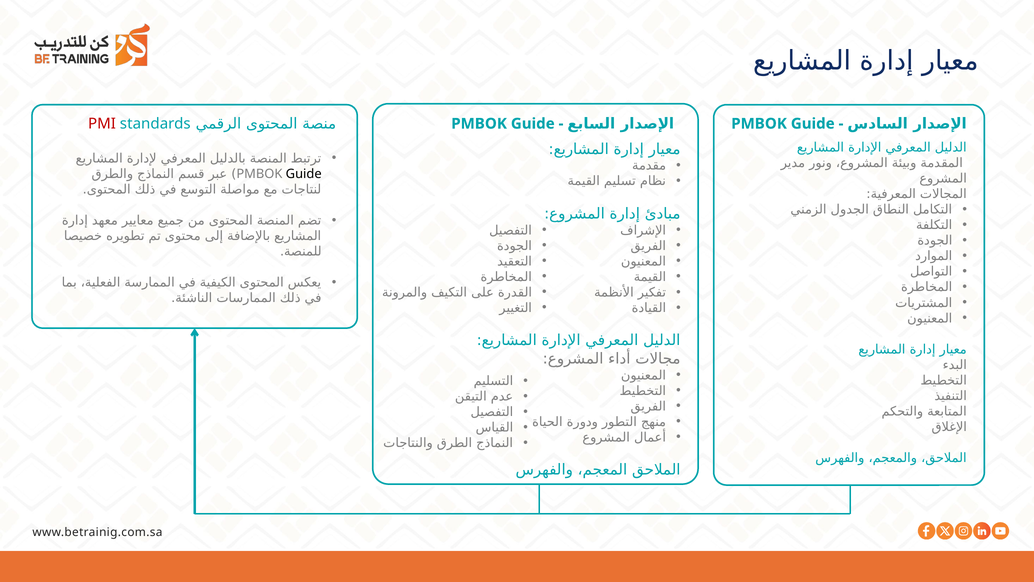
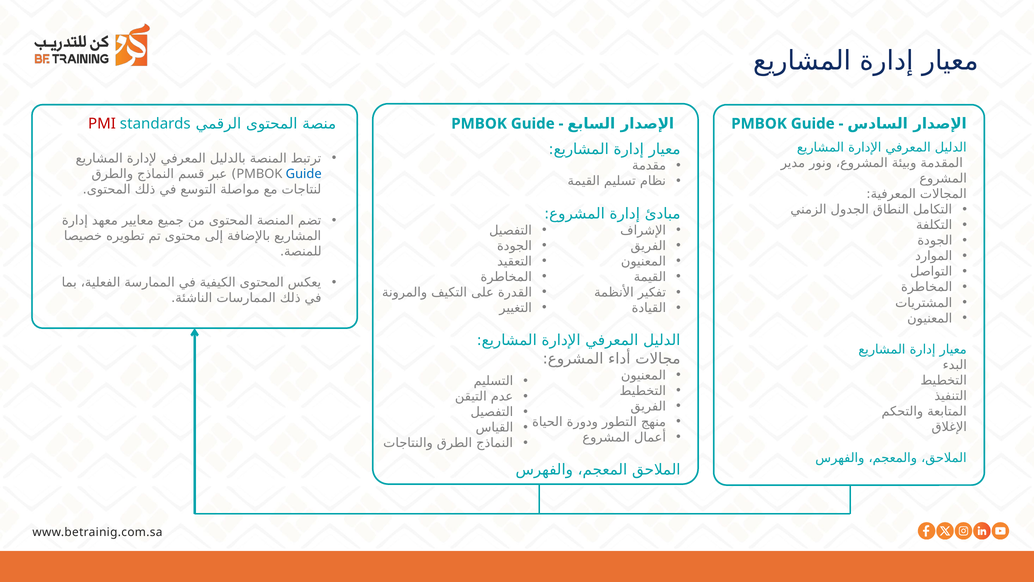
Guide colour: black -> blue (304, 174)
